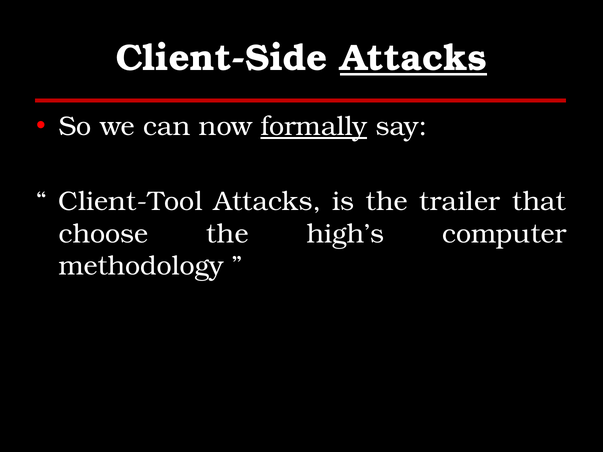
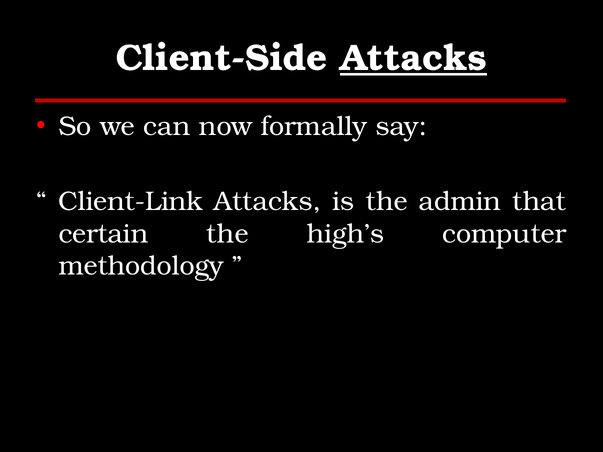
formally underline: present -> none (314, 127)
Client-Tool: Client-Tool -> Client-Link (131, 202)
trailer: trailer -> admin (460, 202)
choose: choose -> certain (104, 234)
